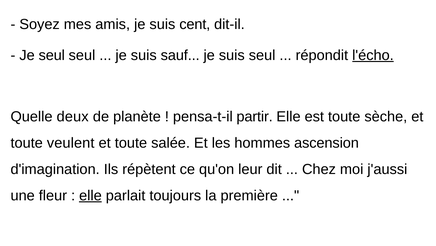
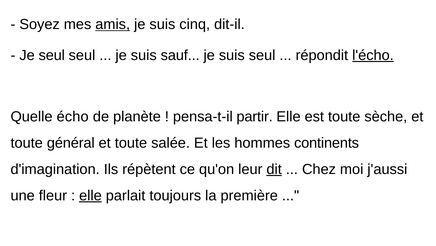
amis underline: none -> present (113, 24)
cent: cent -> cinq (195, 24)
deux: deux -> écho (73, 116)
veulent: veulent -> général (71, 143)
ascension: ascension -> continents (327, 143)
dit underline: none -> present (274, 169)
